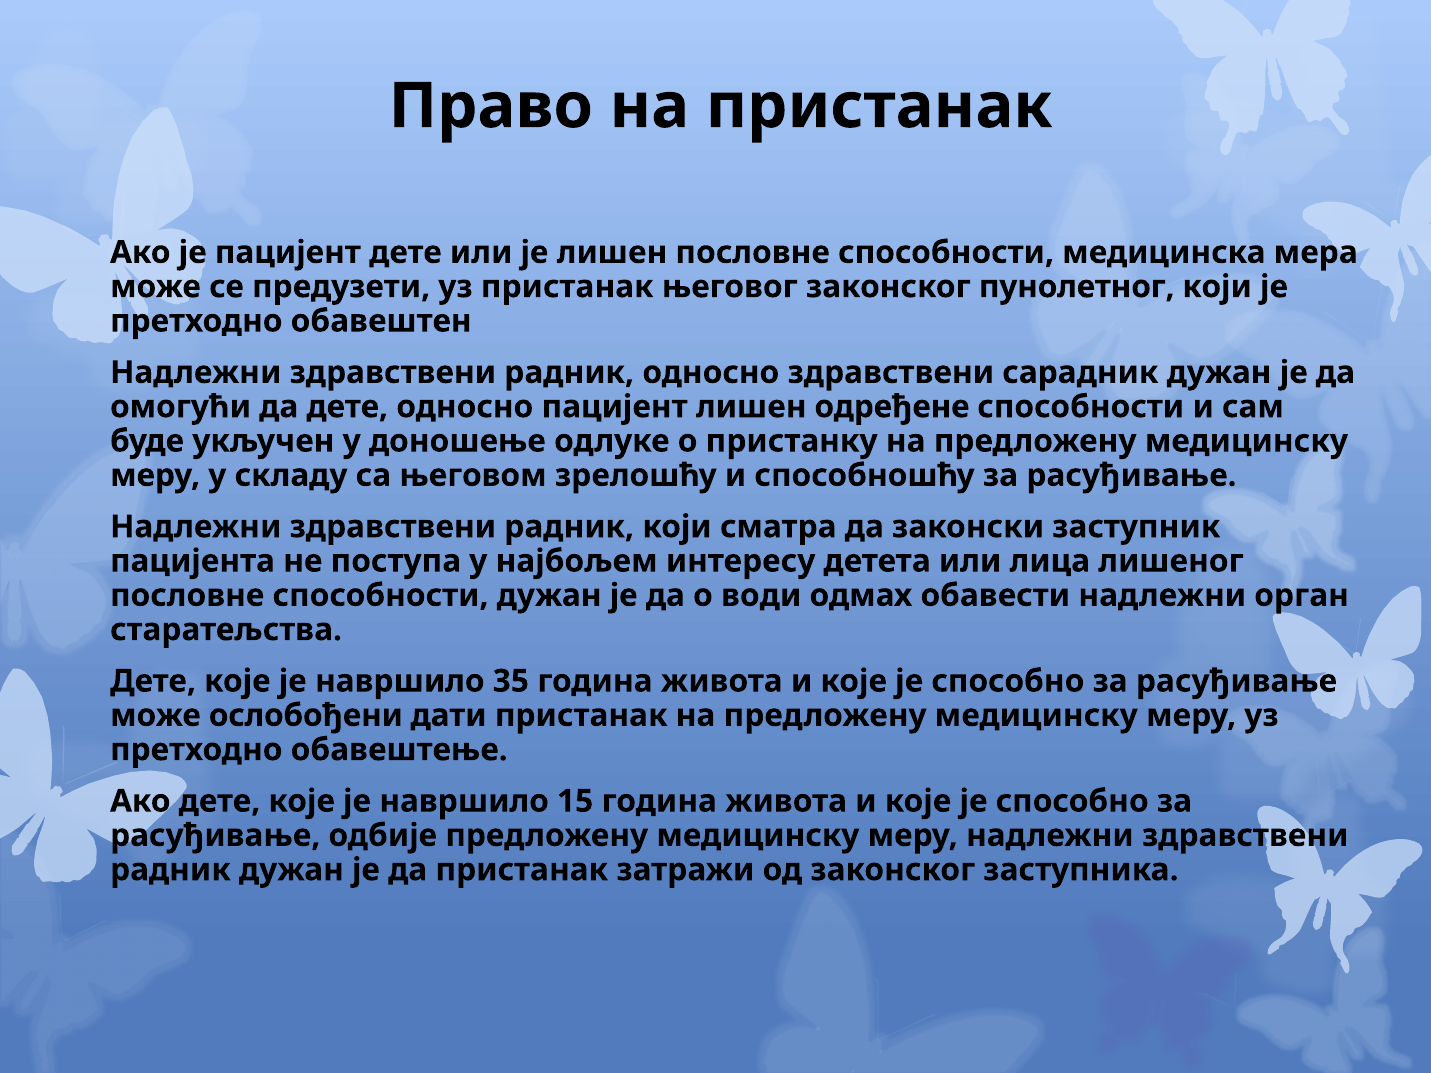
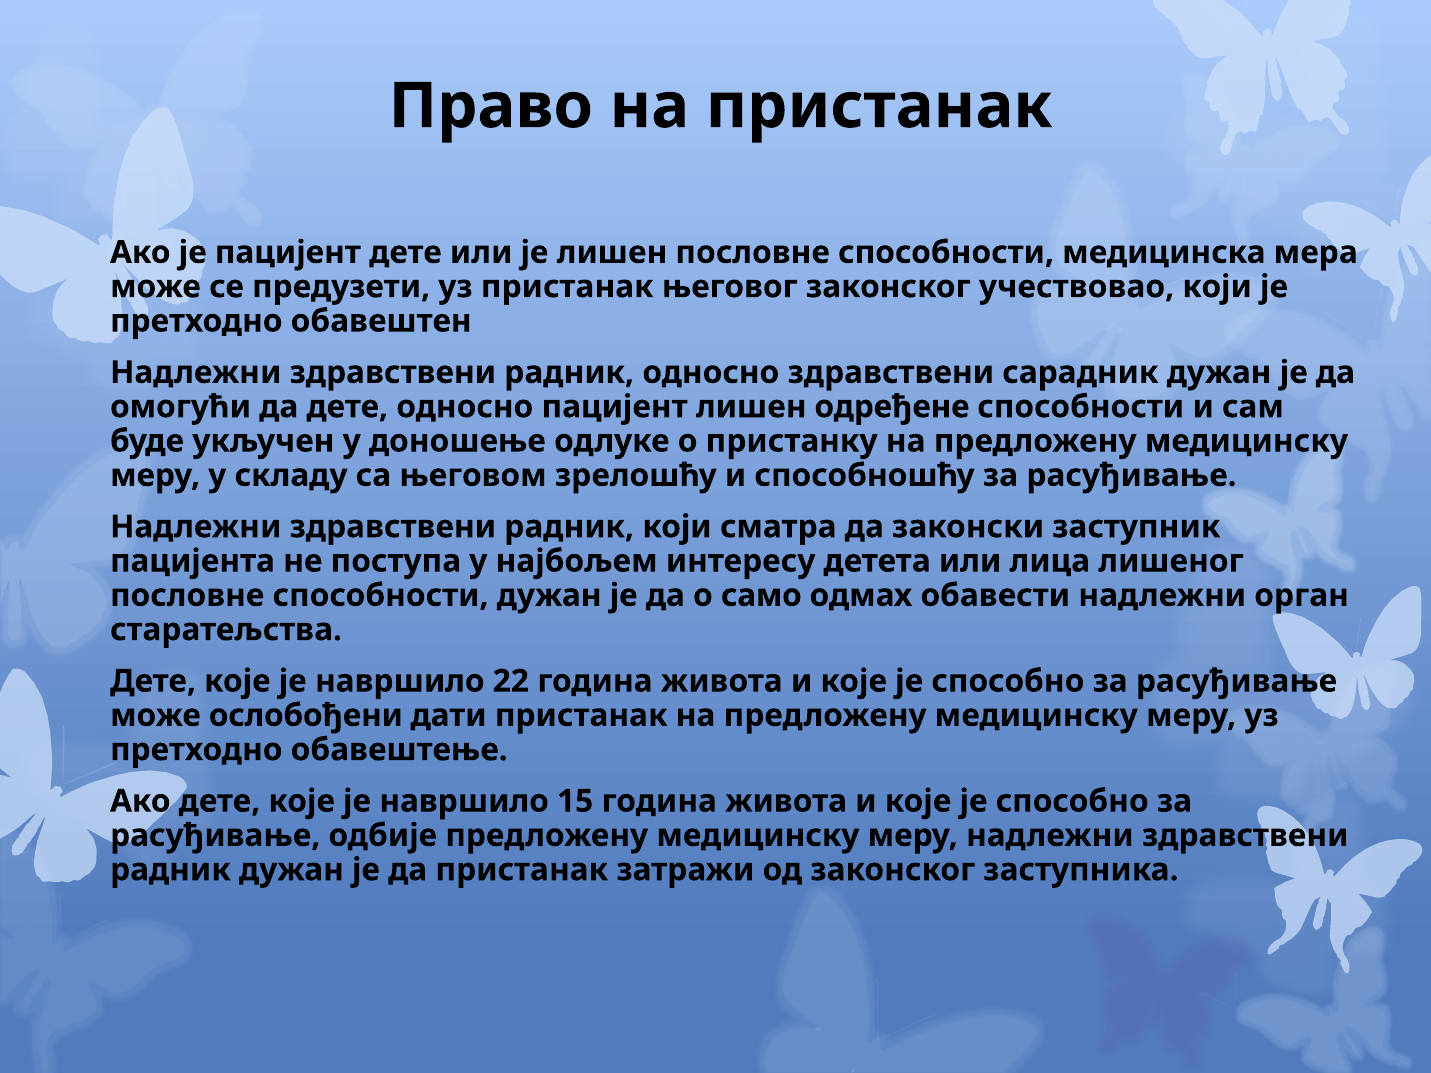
пунолетног: пунолетног -> учествовао (1077, 287)
води: води -> само (761, 596)
35: 35 -> 22 (511, 681)
